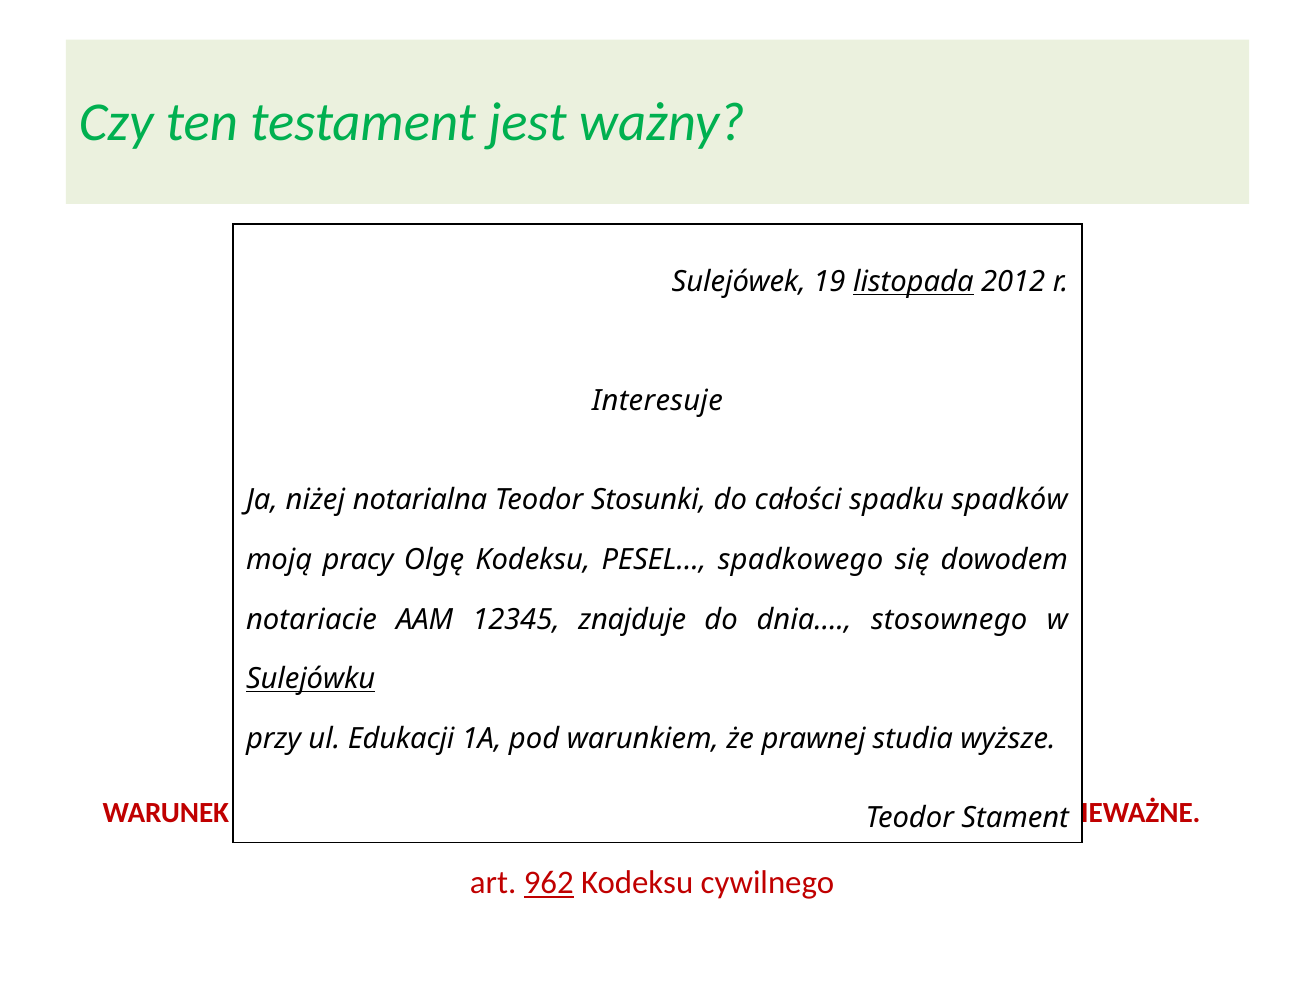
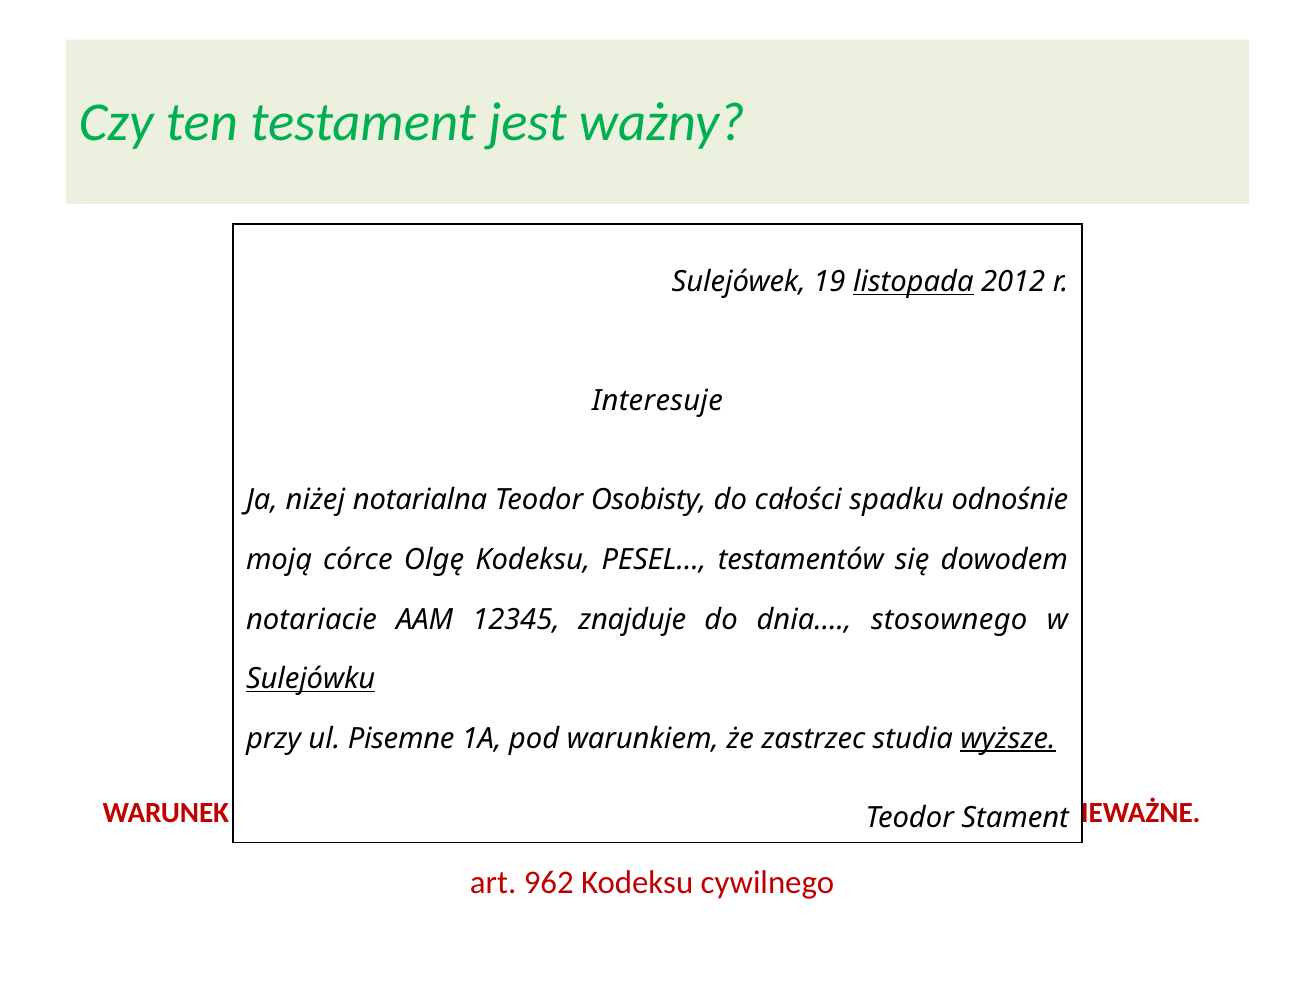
Stosunki: Stosunki -> Osobisty (649, 500)
spadków: spadków -> odnośnie (1010, 500)
pracy: pracy -> córce (358, 559)
spadkowego: spadkowego -> testamentów (801, 559)
Edukacji: Edukacji -> Pisemne (401, 738)
prawnej: prawnej -> zastrzec (813, 738)
wyższe underline: none -> present (1008, 738)
962 underline: present -> none (549, 882)
